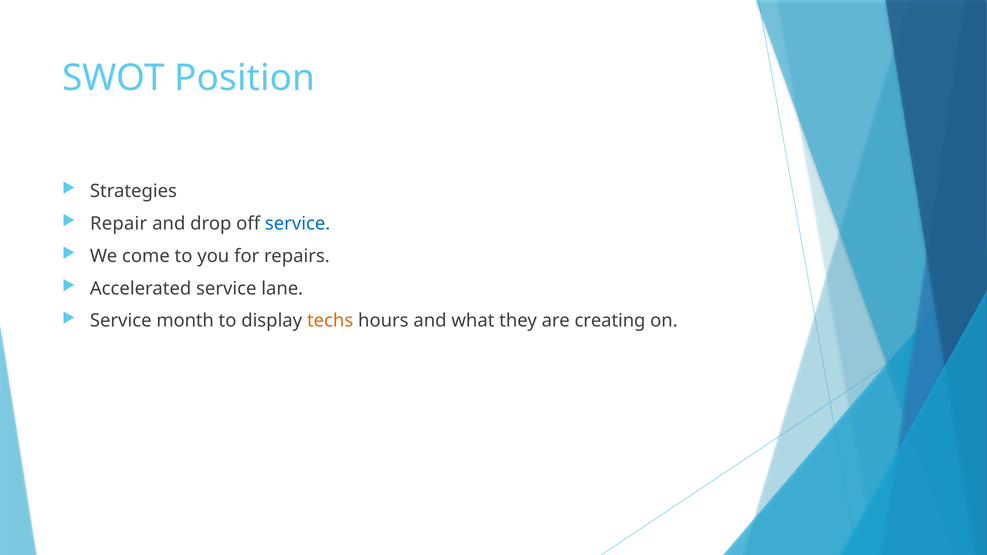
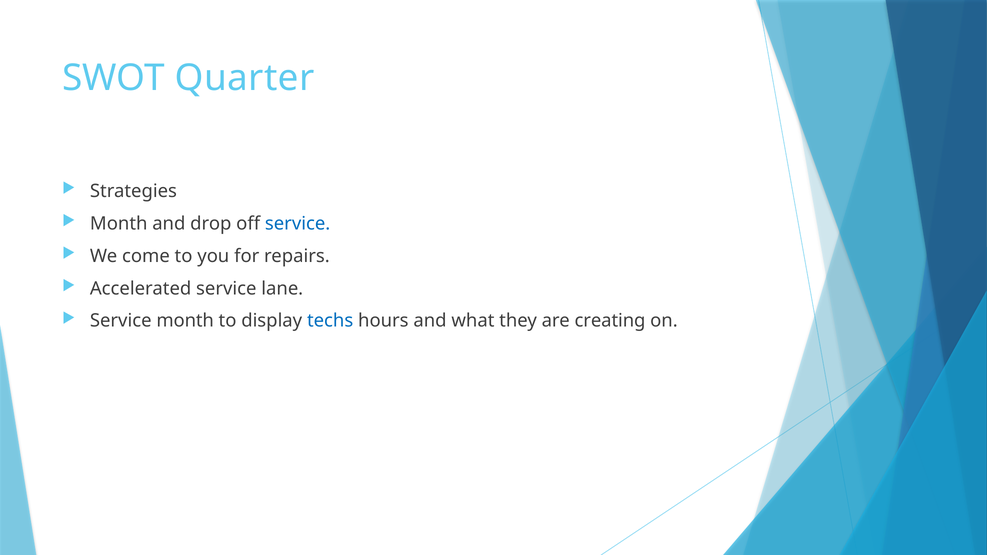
Position: Position -> Quarter (245, 78)
Repair: Repair -> Month (119, 224)
techs colour: orange -> blue (330, 321)
